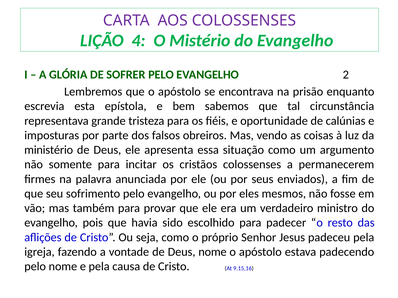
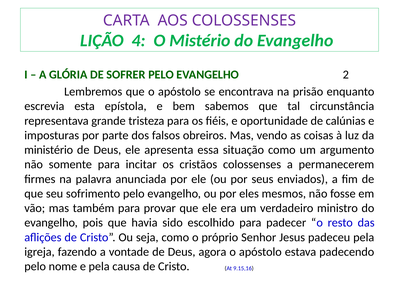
Deus nome: nome -> agora (212, 252)
